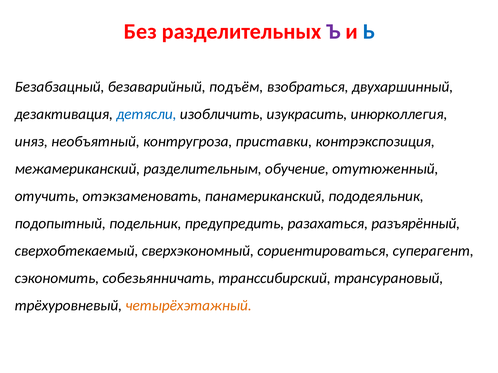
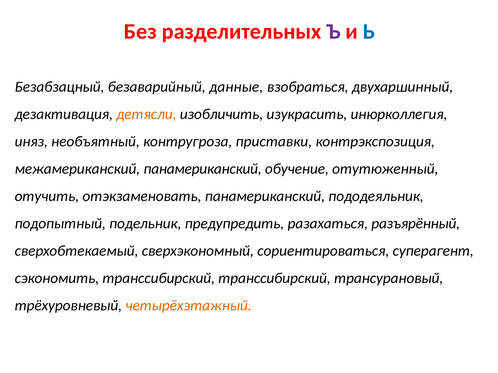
подъём: подъём -> данные (236, 87)
детясли colour: blue -> orange (146, 114)
межамериканский разделительным: разделительным -> панамериканский (203, 169)
сэкономить собезьянничать: собезьянничать -> транссибирский (159, 279)
